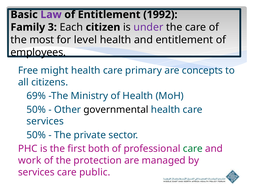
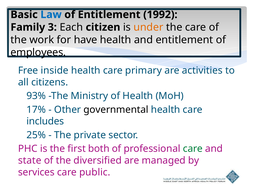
Law colour: purple -> blue (51, 15)
under colour: purple -> orange (148, 27)
most: most -> work (42, 40)
level: level -> have (86, 40)
might: might -> inside (55, 71)
concepts: concepts -> activities (202, 71)
69%: 69% -> 93% (36, 96)
50%: 50% -> 17% (36, 110)
services: services -> includes (45, 122)
50%: 50% -> 25% (36, 136)
work: work -> state (30, 161)
protection: protection -> diversified (98, 161)
